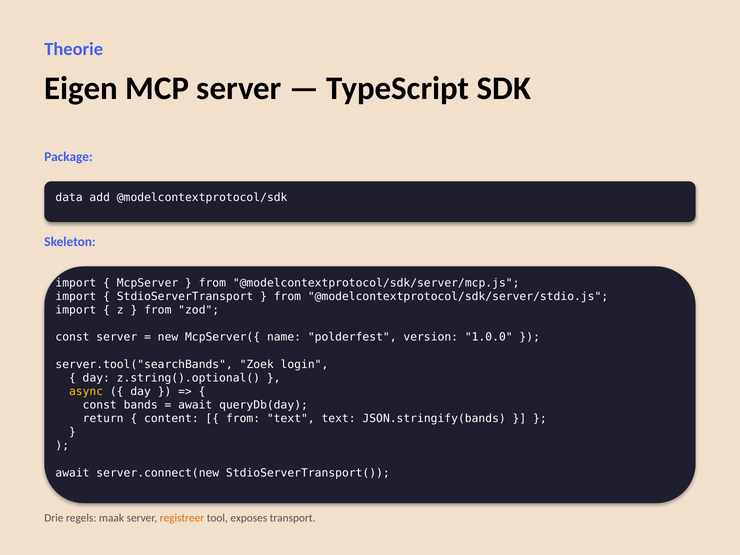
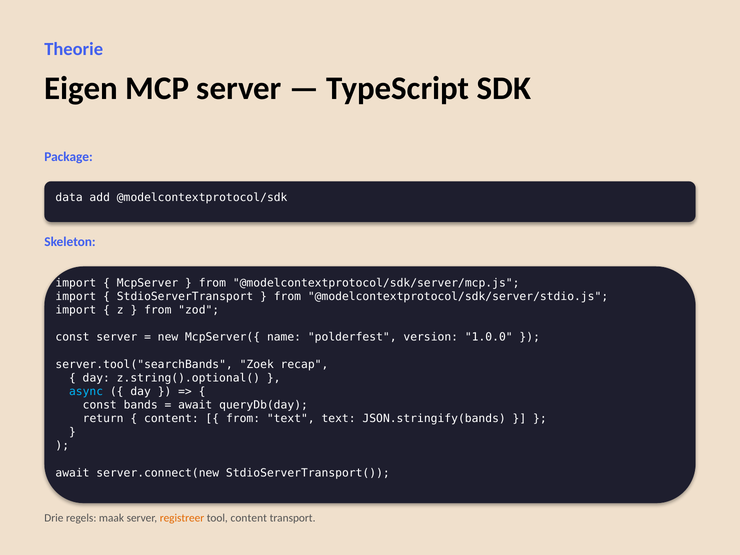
login: login -> recap (304, 364)
async colour: yellow -> light blue (86, 391)
tool exposes: exposes -> content (249, 518)
